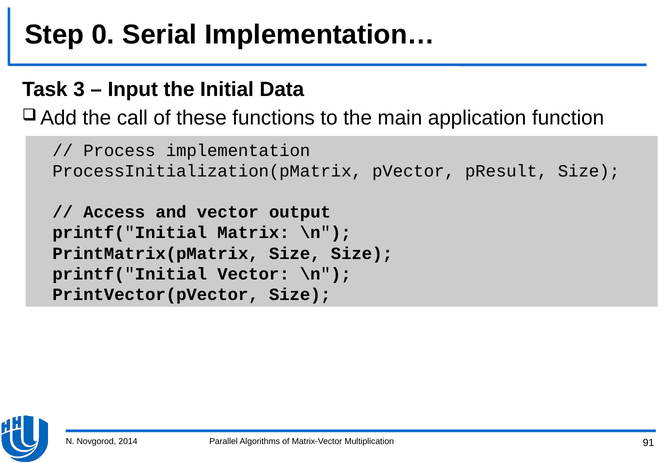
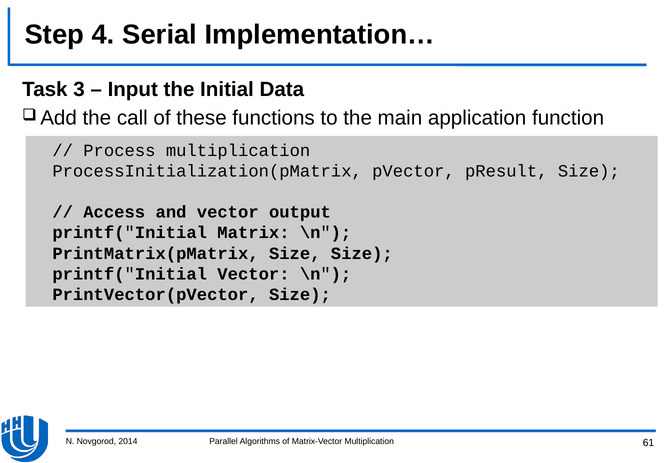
0: 0 -> 4 (103, 35)
Process implementation: implementation -> multiplication (238, 150)
91: 91 -> 61 (648, 443)
